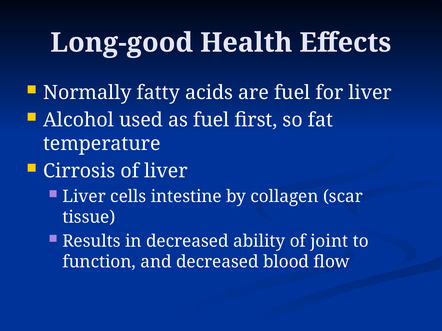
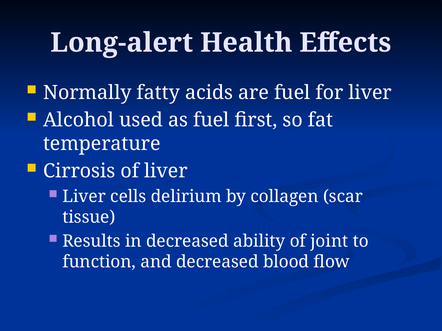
Long-good: Long-good -> Long-alert (122, 43)
intestine: intestine -> delirium (186, 197)
